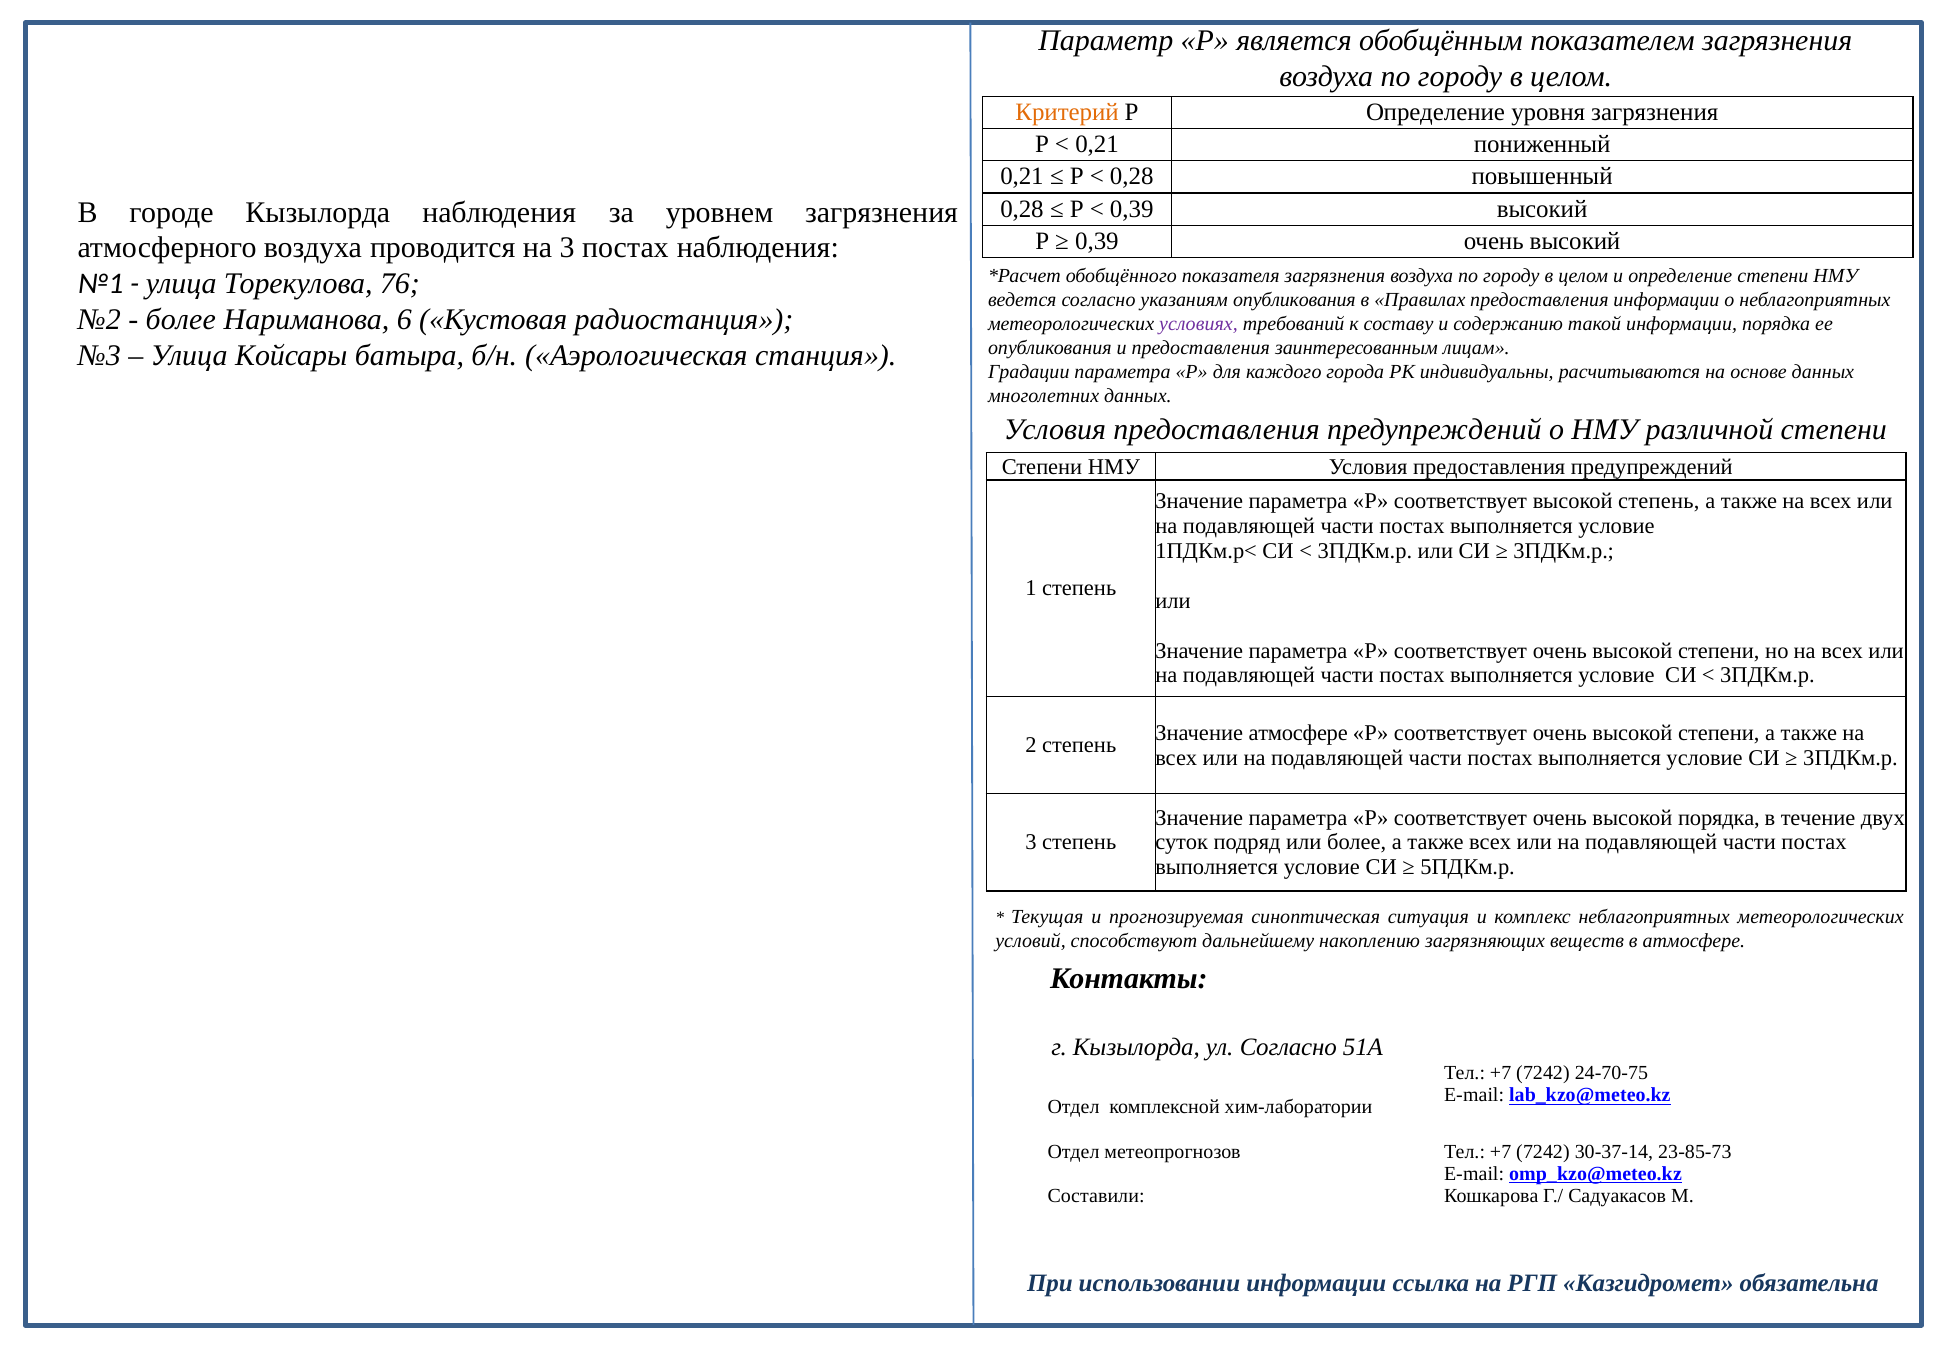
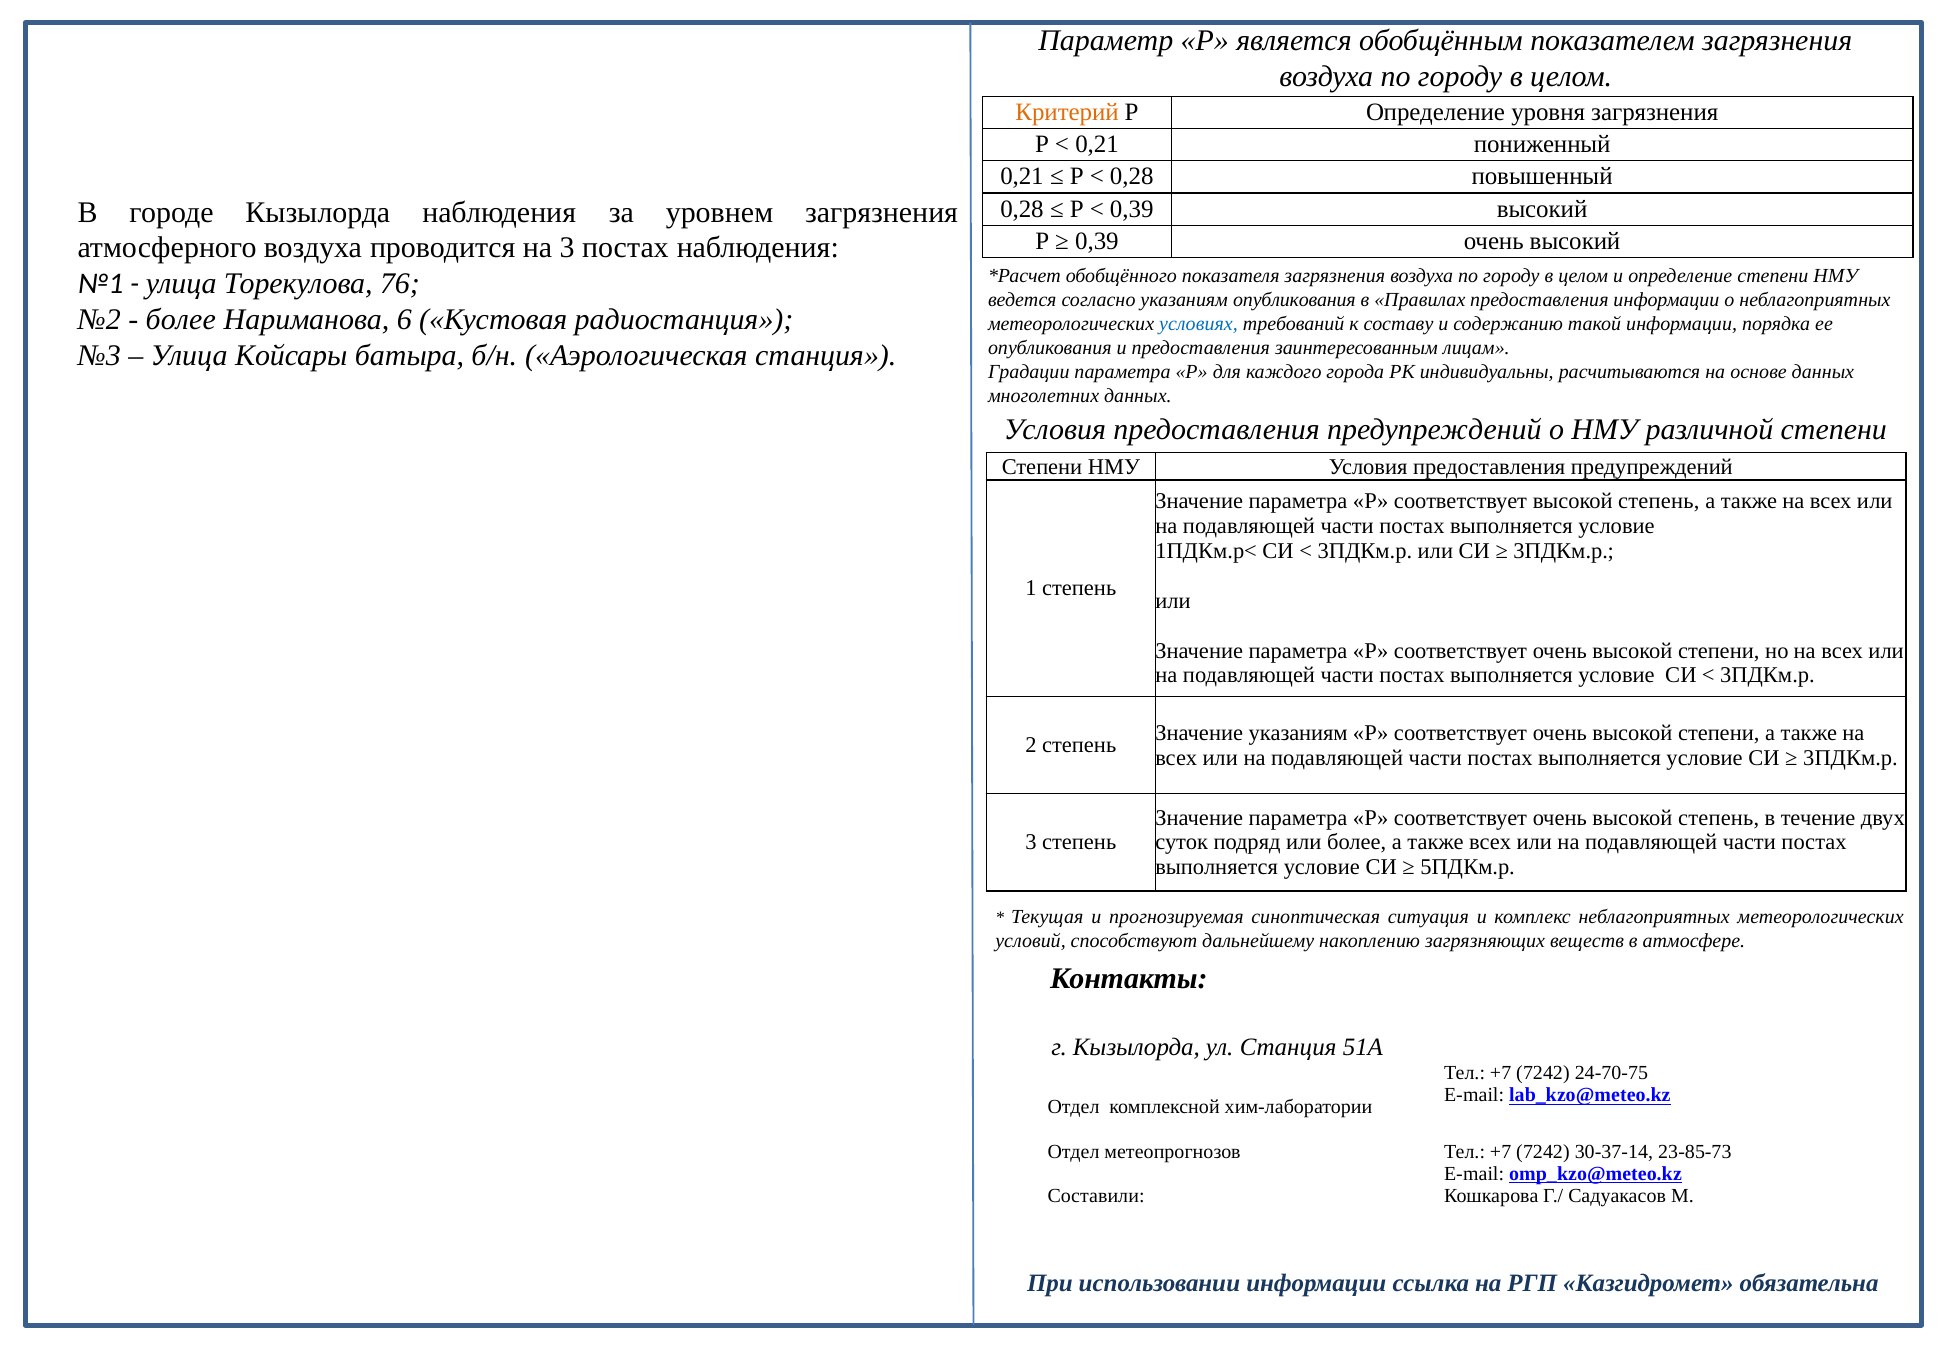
условиях colour: purple -> blue (1198, 324)
Значение атмосфере: атмосфере -> указаниям (1298, 733)
очень высокой порядка: порядка -> степень (1719, 818)
ул Согласно: Согласно -> Станция (1288, 1047)
